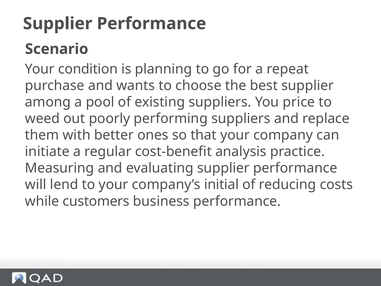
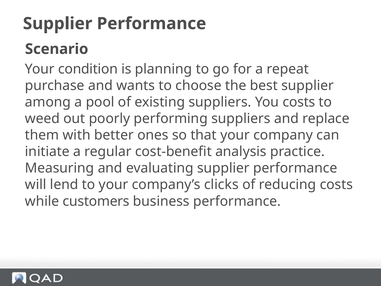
You price: price -> costs (299, 102)
initial: initial -> clicks (221, 185)
